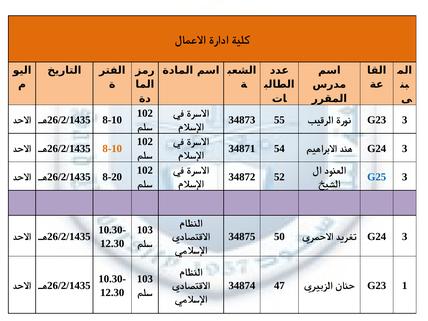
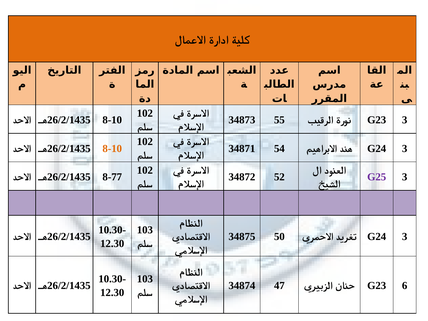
G25 colour: blue -> purple (377, 177)
8-20: 8-20 -> 8-77 (112, 177)
1: 1 -> 6 (405, 286)
